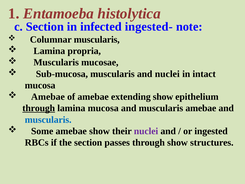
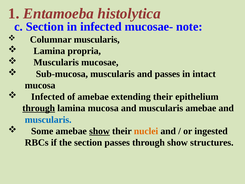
ingested-: ingested- -> mucosae- (149, 27)
and nuclei: nuclei -> passes (167, 74)
Amebae: Amebae -> Infected (48, 97)
extending show: show -> their (163, 97)
show underline: none -> present (99, 131)
nuclei colour: purple -> orange (146, 131)
